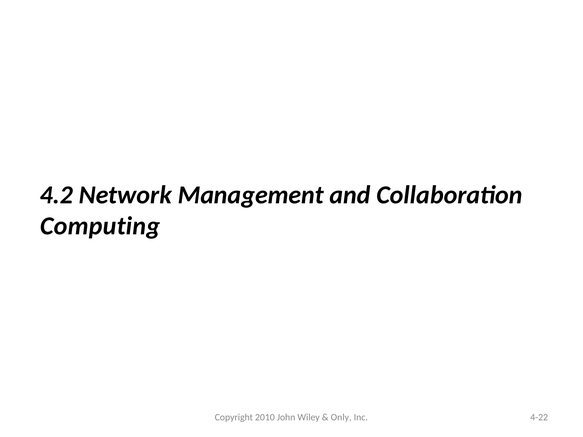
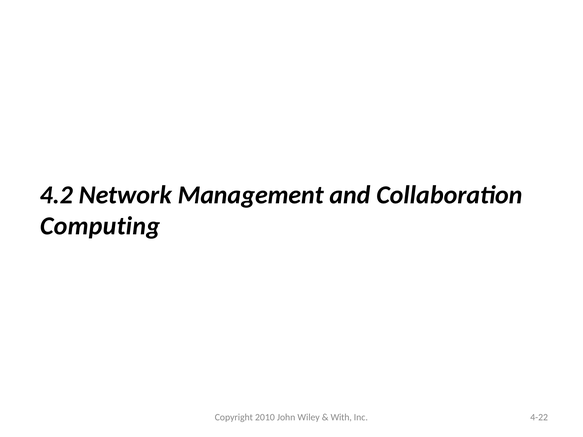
Only: Only -> With (341, 417)
